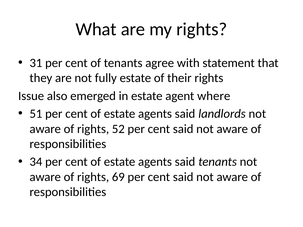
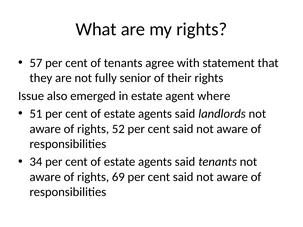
31: 31 -> 57 (36, 63)
fully estate: estate -> senior (135, 78)
